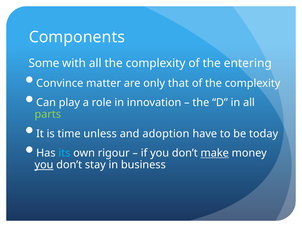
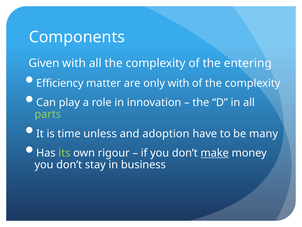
Some: Some -> Given (44, 63)
Convince: Convince -> Efficiency (60, 83)
only that: that -> with (179, 83)
today: today -> many (264, 133)
its colour: light blue -> light green (64, 153)
you underline: present -> none (44, 164)
